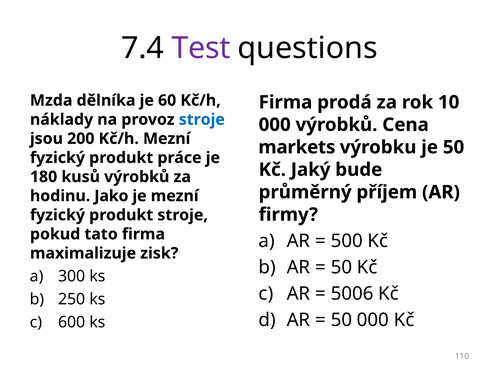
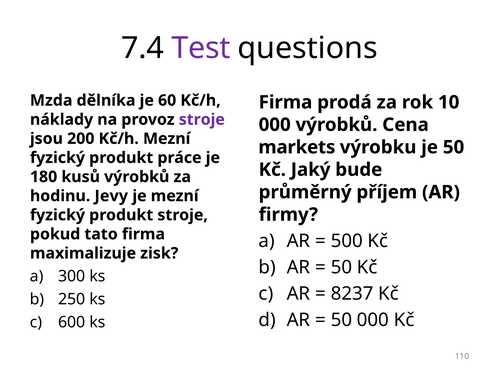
stroje colour: blue -> purple (202, 120)
Jako: Jako -> Jevy (111, 196)
5006: 5006 -> 8237 (352, 294)
